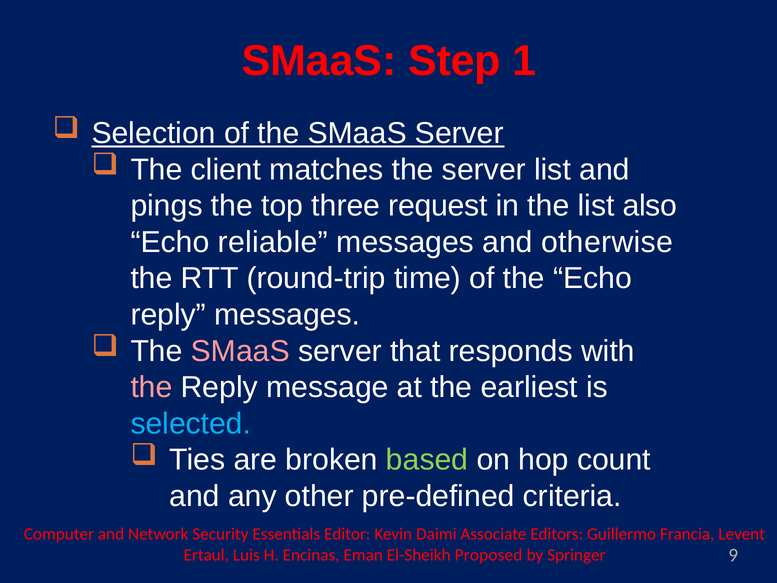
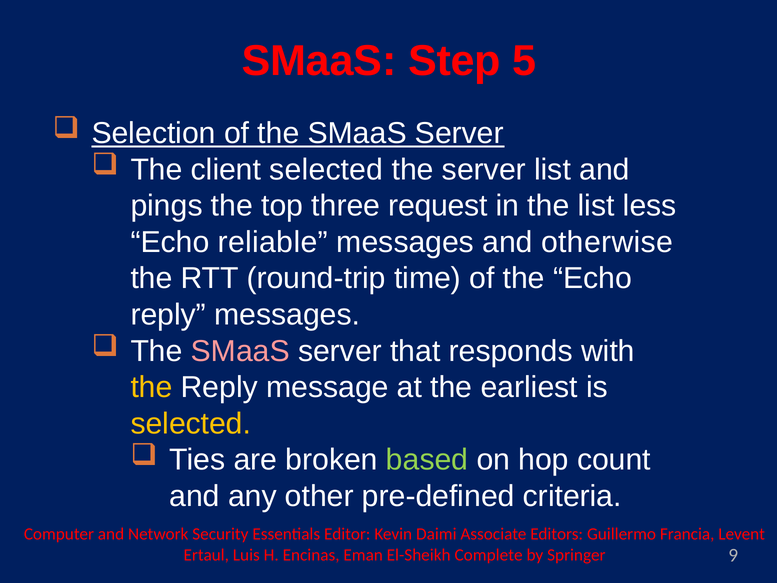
1: 1 -> 5 (524, 61)
client matches: matches -> selected (326, 170)
also: also -> less (650, 206)
the colour: pink -> yellow (151, 387)
selected colour: light blue -> yellow (191, 423)
Proposed: Proposed -> Complete (489, 555)
